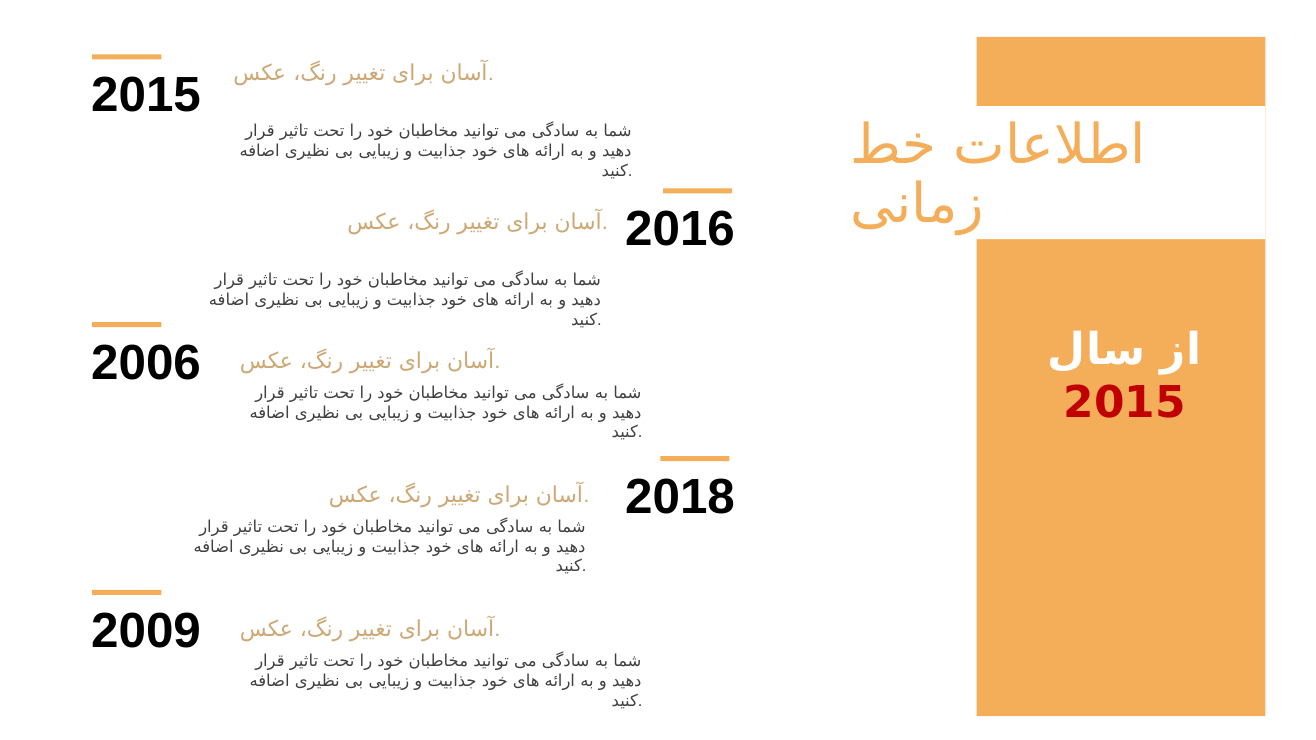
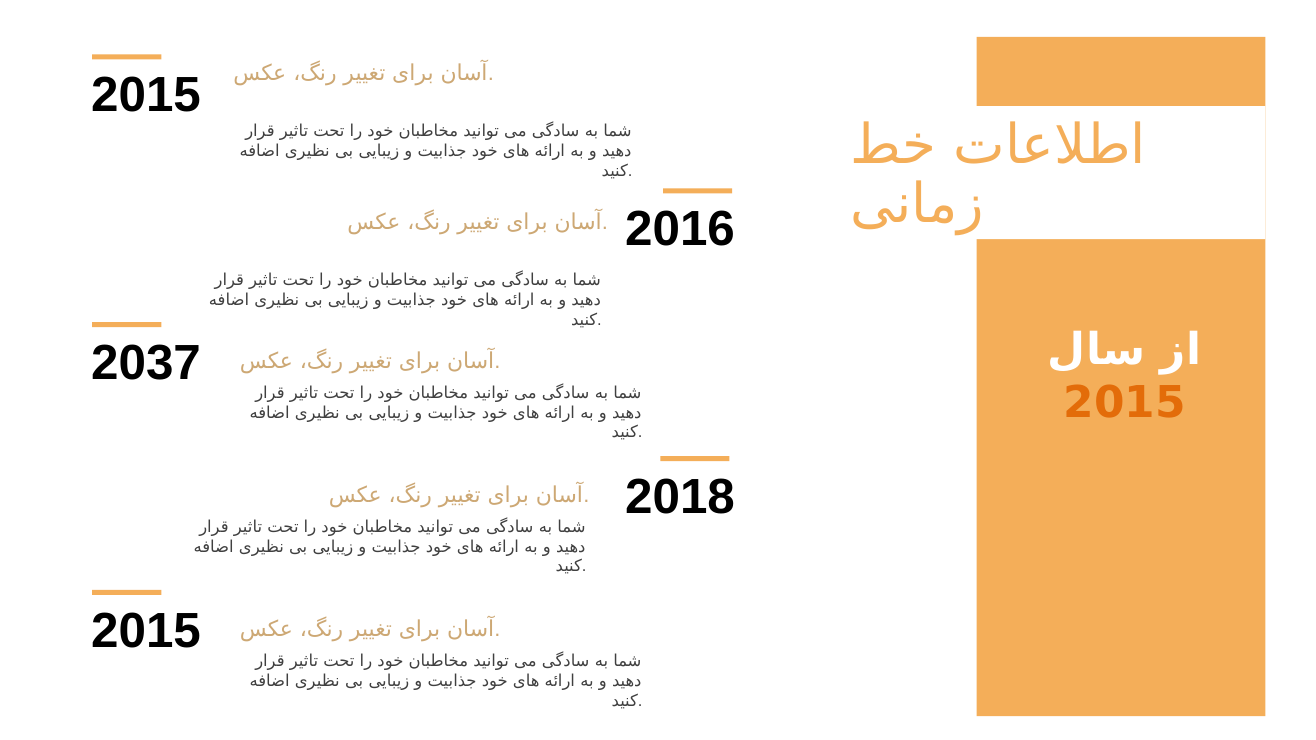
2006: 2006 -> 2037 (146, 363)
2015 colour: red -> orange (1125, 403)
2009: 2009 -> 2015 (146, 631)
